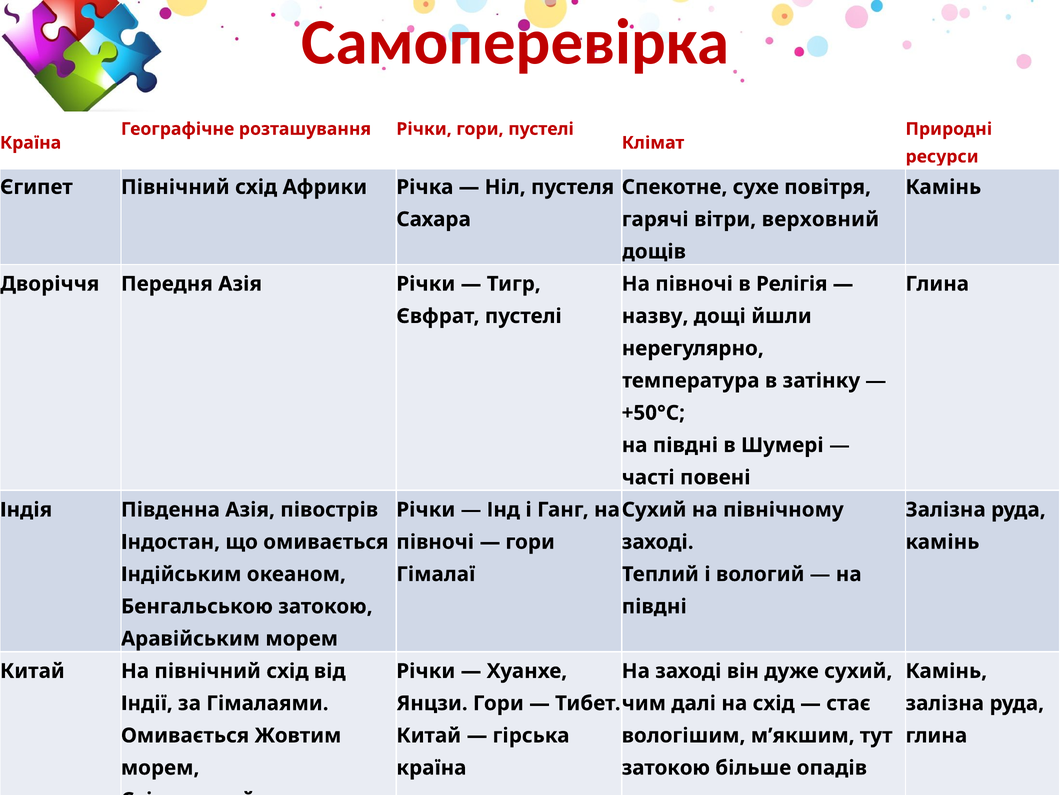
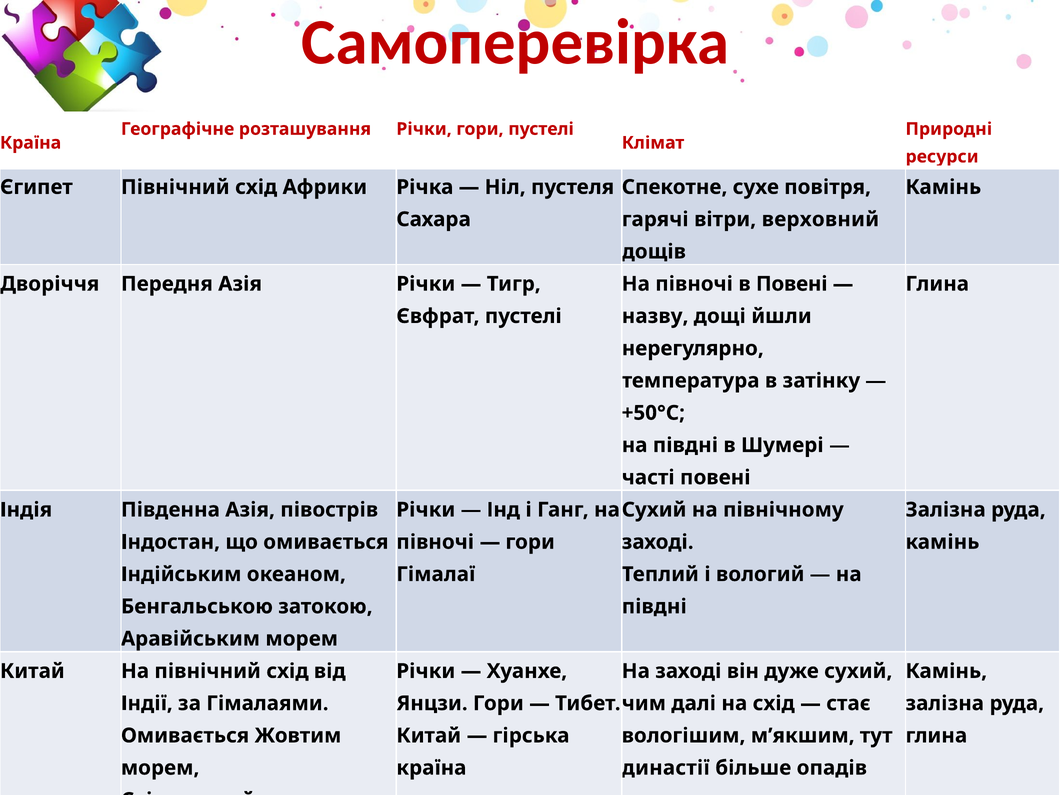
в Релігія: Релігія -> Повені (792, 284)
затокою: затокою -> династії (666, 768)
